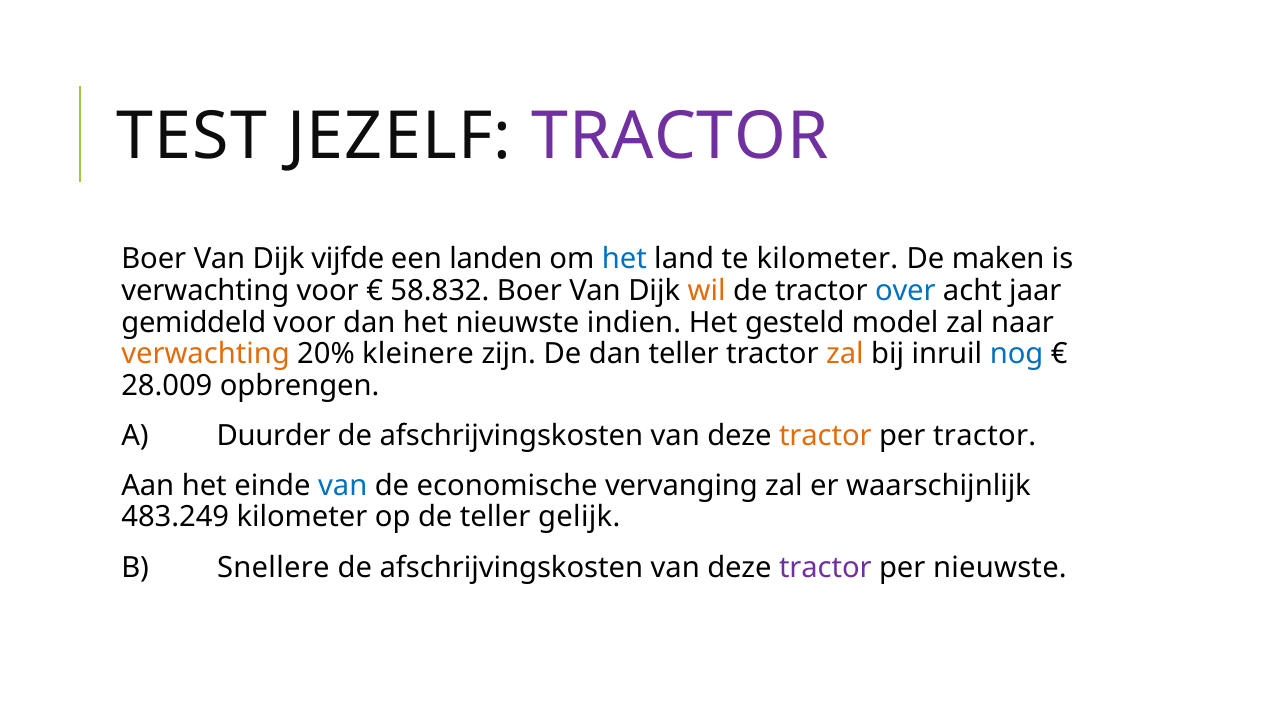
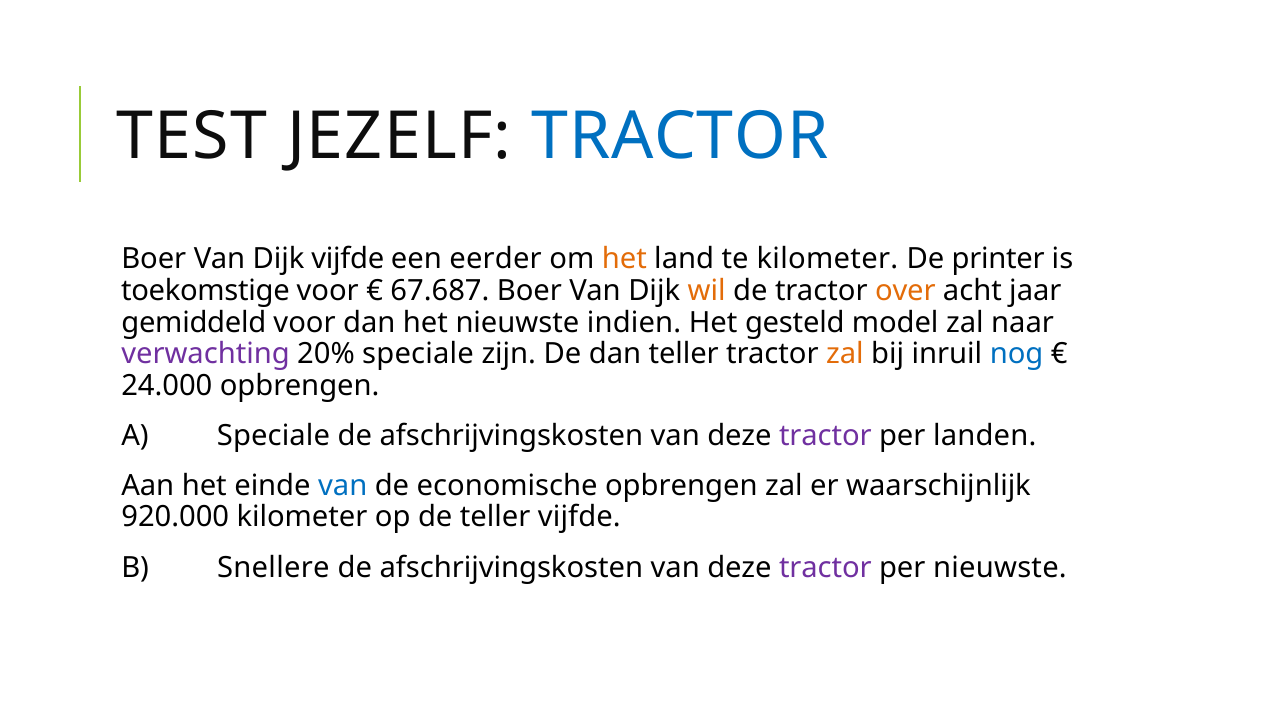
TRACTOR colour: purple -> blue (680, 137)
landen: landen -> eerder (496, 259)
het colour: blue -> orange (624, 259)
maken: maken -> printer (998, 259)
verwachting: verwachting -> toekomstige (205, 291)
58.832: 58.832 -> 67.687 (440, 291)
over colour: blue -> orange (905, 291)
verwachting colour: orange -> purple (206, 354)
20% kleinere: kleinere -> speciale (418, 354)
28.009: 28.009 -> 24.000 (167, 385)
A Duurder: Duurder -> Speciale (273, 435)
tractor colour: orange -> purple (825, 435)
per tractor: tractor -> landen (985, 435)
economische vervanging: vervanging -> opbrengen (681, 486)
483.249: 483.249 -> 920.000 (175, 517)
teller gelijk: gelijk -> vijfde (579, 517)
